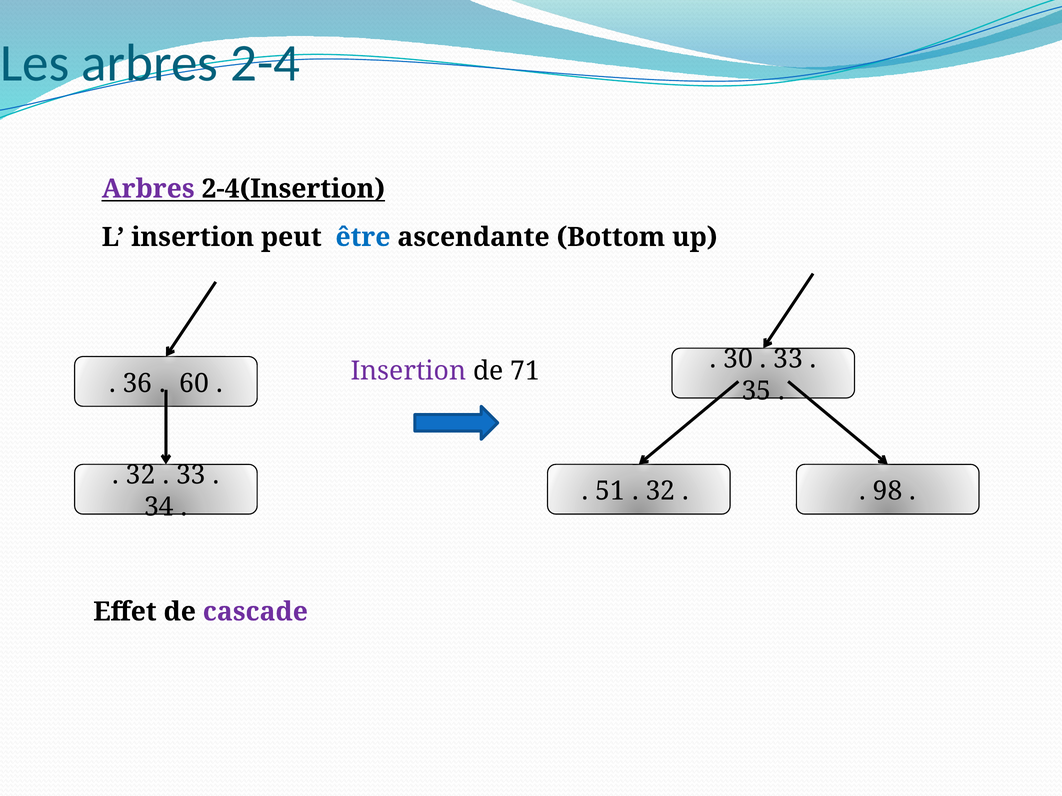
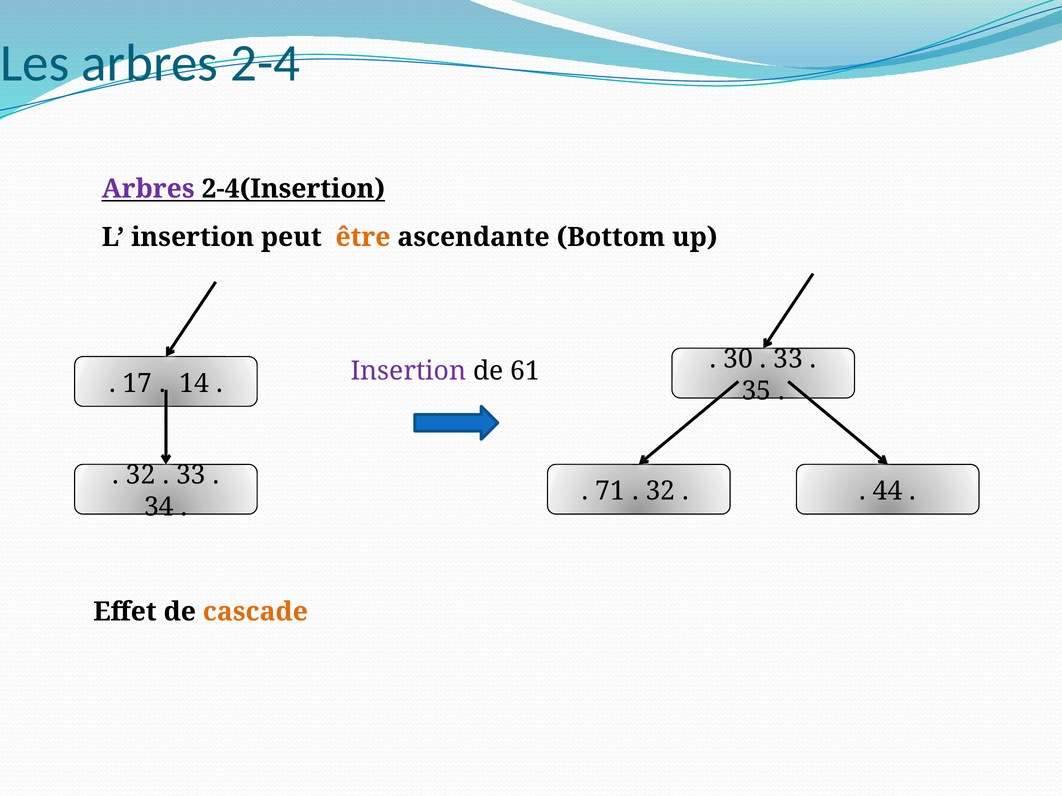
être colour: blue -> orange (363, 237)
71: 71 -> 61 (525, 371)
36: 36 -> 17 (137, 384)
60: 60 -> 14 (194, 384)
51: 51 -> 71 (610, 491)
98: 98 -> 44 (888, 491)
cascade colour: purple -> orange (255, 612)
